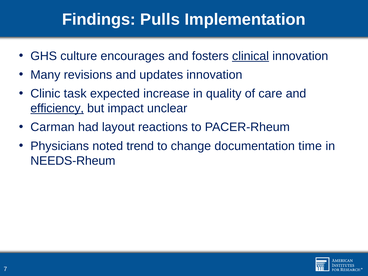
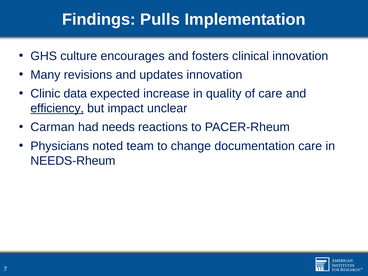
clinical underline: present -> none (251, 56)
task: task -> data (75, 94)
layout: layout -> needs (118, 127)
trend: trend -> team (140, 146)
documentation time: time -> care (310, 146)
